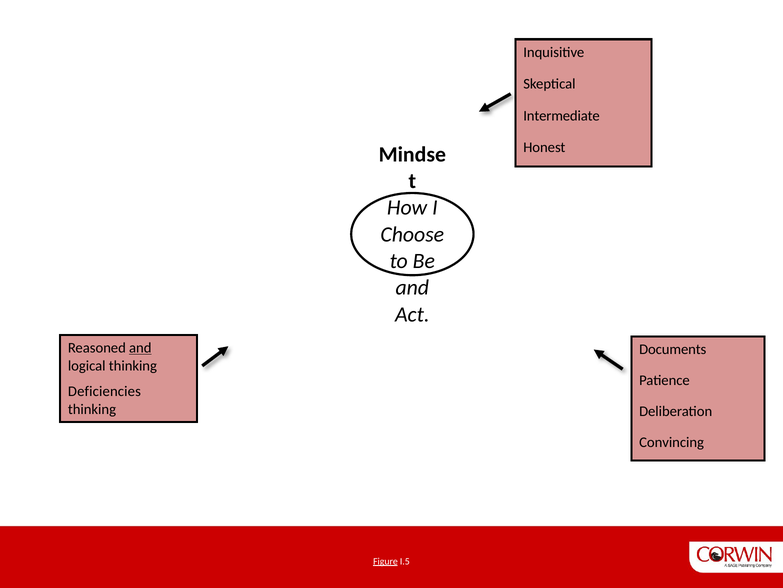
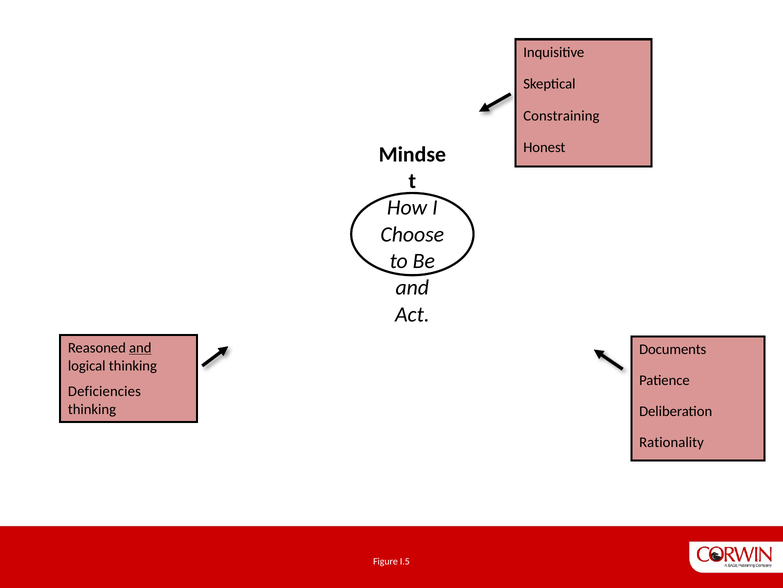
Intermediate: Intermediate -> Constraining (561, 116)
Convincing: Convincing -> Rationality (672, 442)
Figure underline: present -> none (385, 561)
